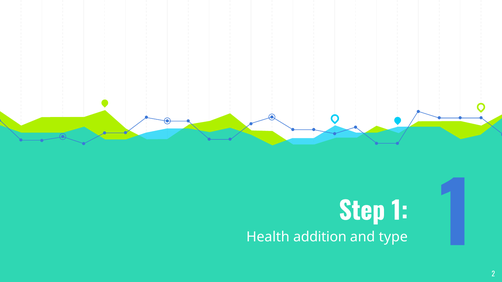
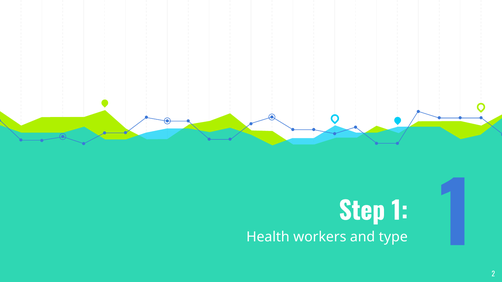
addition: addition -> workers (320, 237)
